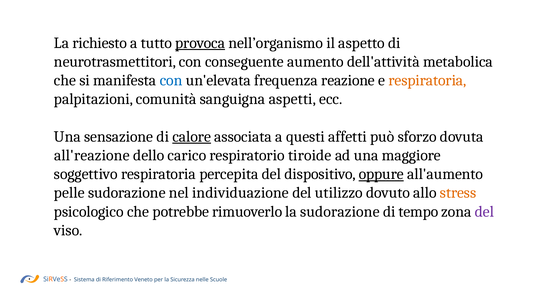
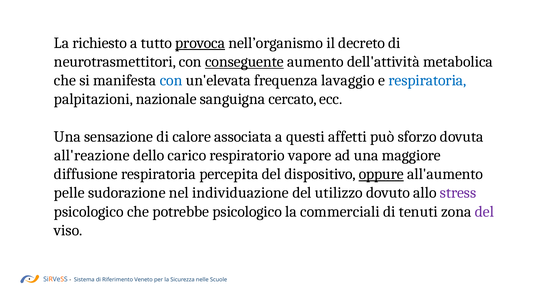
aspetto: aspetto -> decreto (362, 43)
conseguente underline: none -> present (244, 62)
reazione: reazione -> lavaggio (348, 80)
respiratoria colour: orange -> blue (427, 80)
comunità: comunità -> nazionale (166, 99)
aspetti: aspetti -> cercato (293, 99)
calore underline: present -> none (192, 137)
tiroide: tiroide -> vapore (310, 155)
soggettivo: soggettivo -> diffusione (86, 174)
stress colour: orange -> purple (458, 193)
potrebbe rimuoverlo: rimuoverlo -> psicologico (247, 211)
la sudorazione: sudorazione -> commerciali (340, 211)
tempo: tempo -> tenuti (418, 211)
